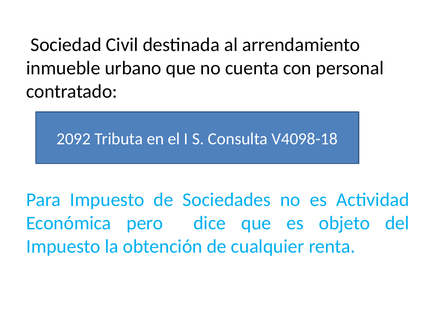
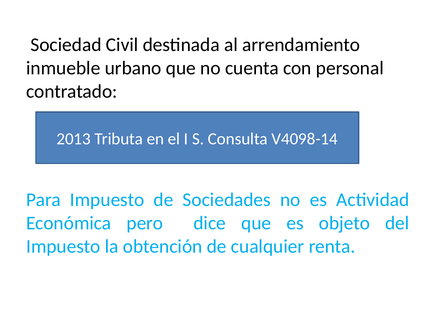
2092: 2092 -> 2013 (74, 139)
V4098-18: V4098-18 -> V4098-14 (305, 139)
